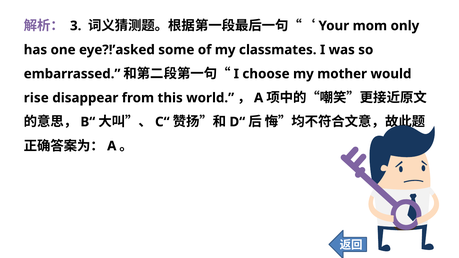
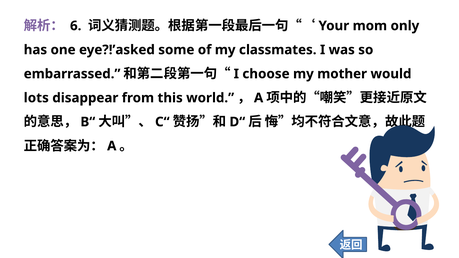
3: 3 -> 6 (76, 26)
rise: rise -> lots (36, 98)
